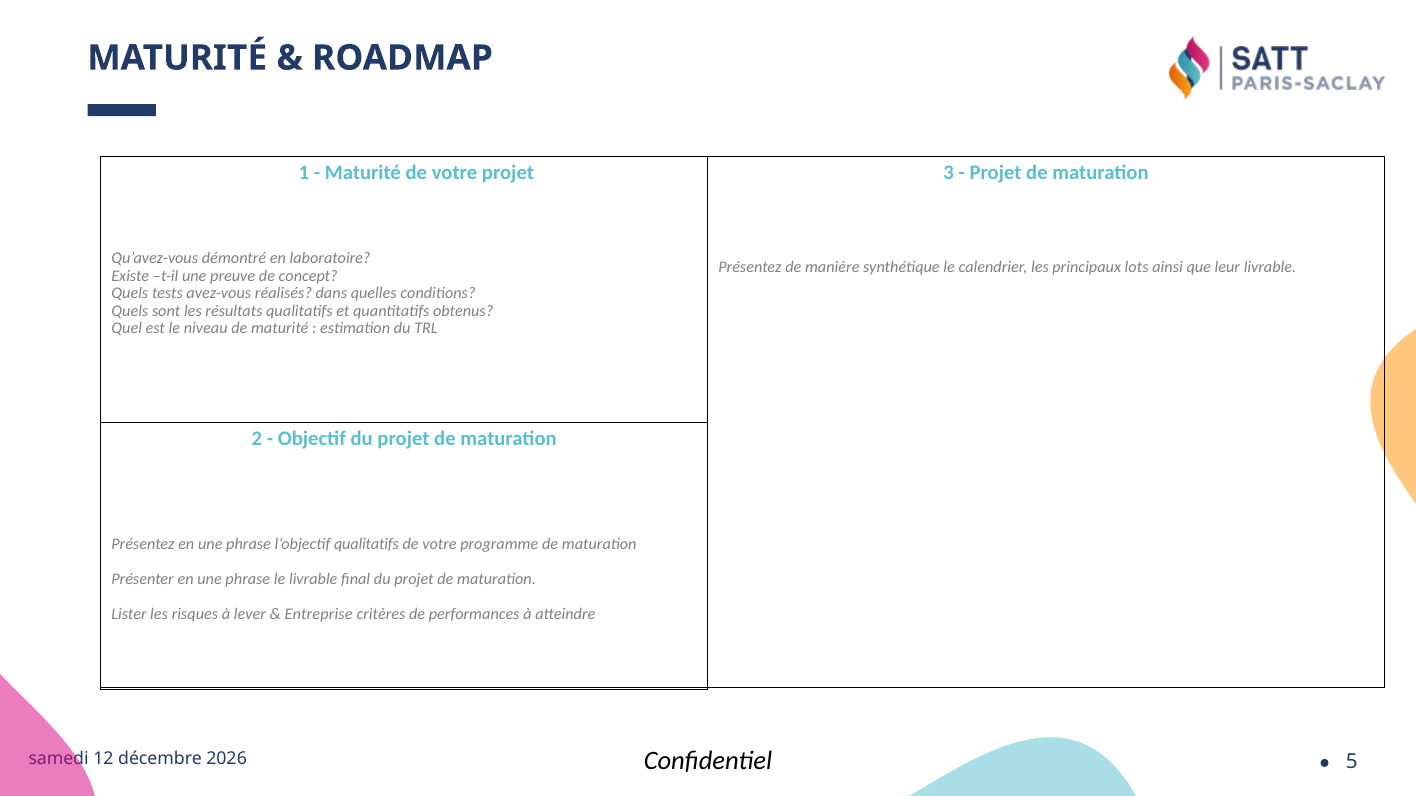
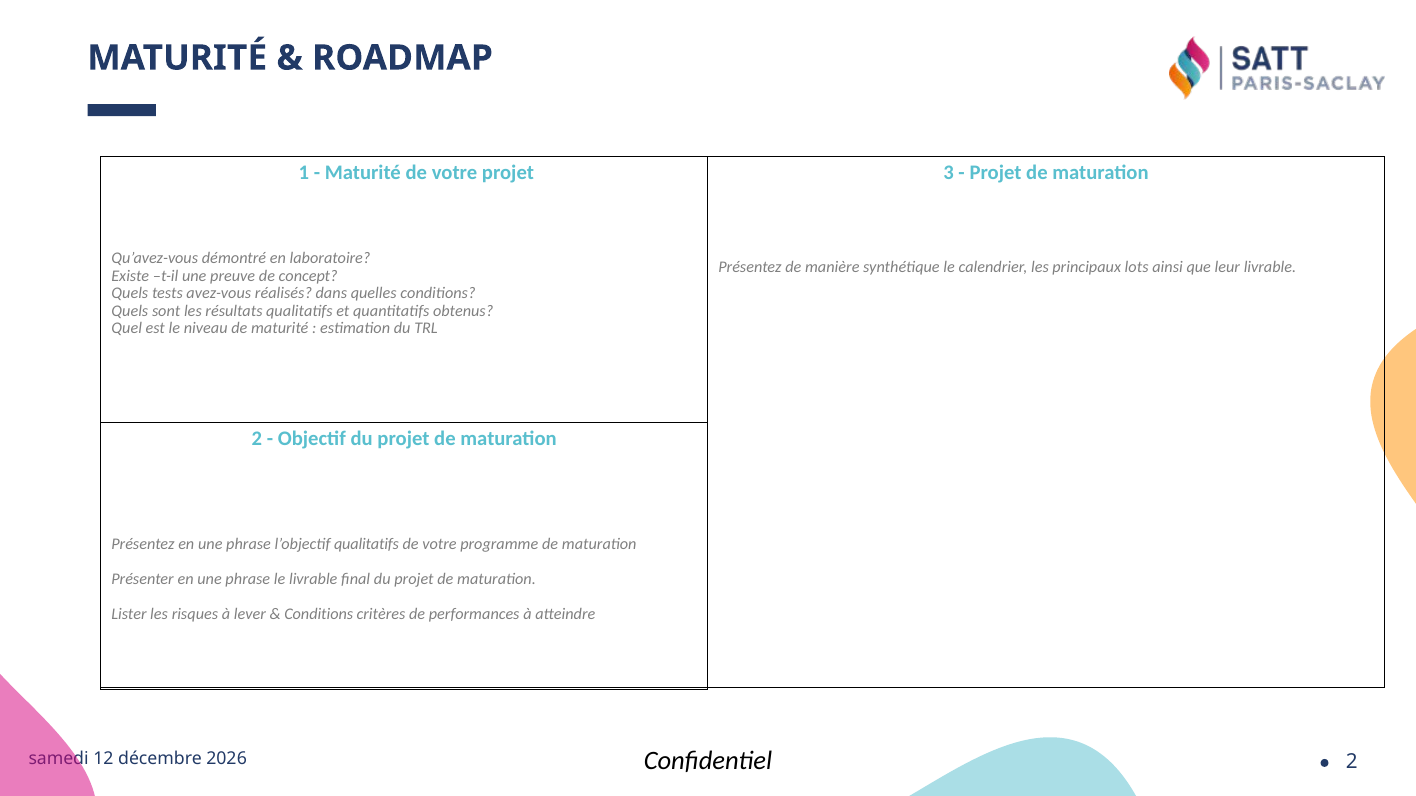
Entreprise: Entreprise -> Conditions (319, 615)
5: 5 -> 2 (1352, 763)
